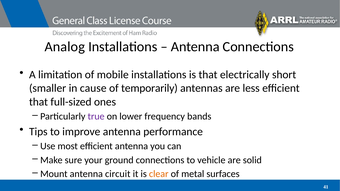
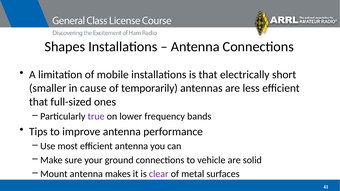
Analog: Analog -> Shapes (65, 47)
circuit: circuit -> makes (118, 174)
clear colour: orange -> purple (159, 174)
